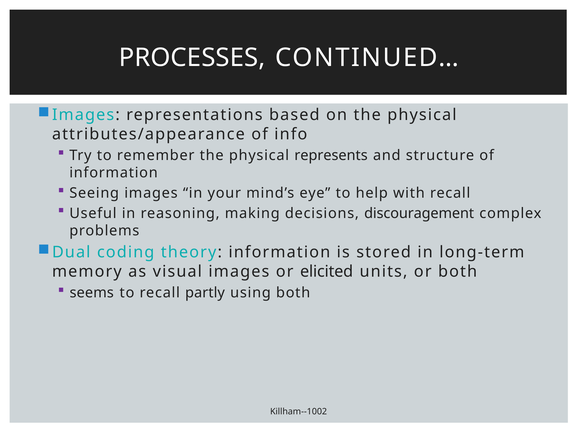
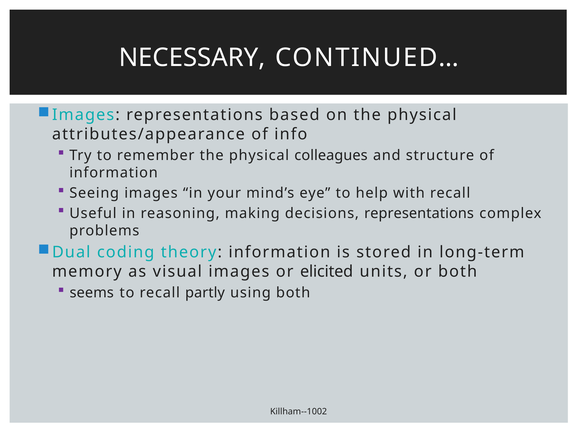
PROCESSES: PROCESSES -> NECESSARY (192, 58)
represents: represents -> colleagues (331, 155)
decisions discouragement: discouragement -> representations (419, 213)
